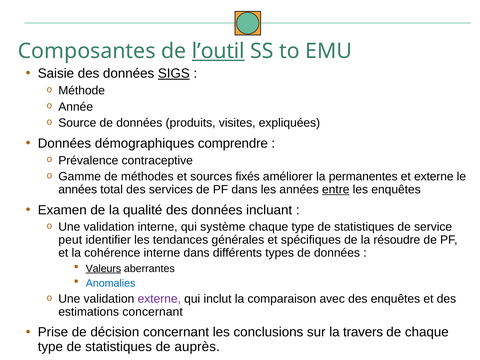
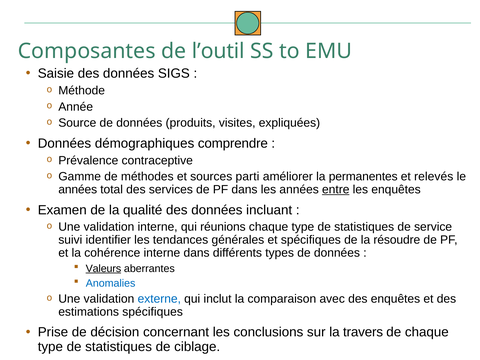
l’outil underline: present -> none (218, 51)
SIGS underline: present -> none (174, 73)
fixés: fixés -> parti (247, 177)
et externe: externe -> relevés (434, 177)
système: système -> réunions (223, 227)
peut: peut -> suivi (70, 240)
externe colour: purple -> blue (159, 299)
estimations concernant: concernant -> spécifiques (153, 312)
auprès: auprès -> ciblage (197, 347)
